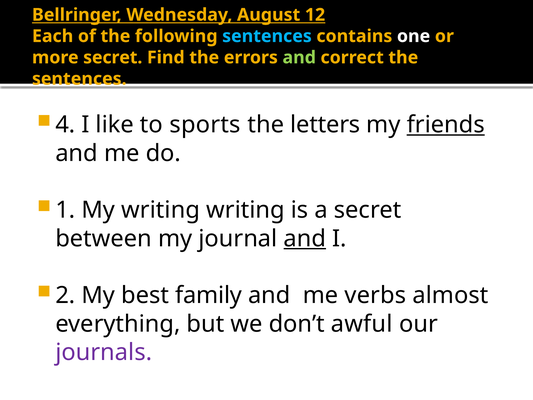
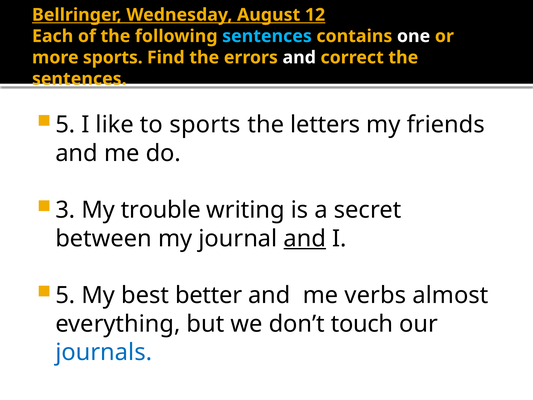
more secret: secret -> sports (113, 57)
and colour: light green -> white (299, 57)
4: 4 -> 5 (65, 125)
friends underline: present -> none (446, 125)
1: 1 -> 3 (65, 210)
My writing: writing -> trouble (161, 210)
2: 2 -> 5 (65, 295)
family: family -> better (209, 295)
awful: awful -> touch (362, 324)
journals colour: purple -> blue (104, 352)
